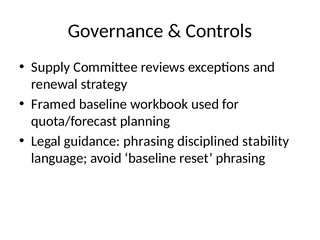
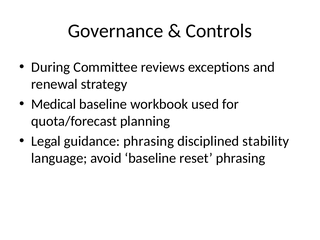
Supply: Supply -> During (51, 67)
Framed: Framed -> Medical (54, 104)
